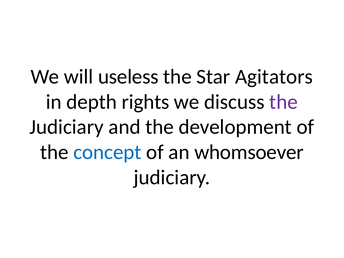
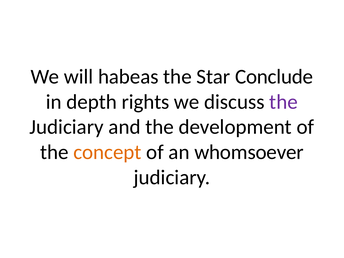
useless: useless -> habeas (128, 77)
Agitators: Agitators -> Conclude (274, 77)
concept colour: blue -> orange (107, 152)
